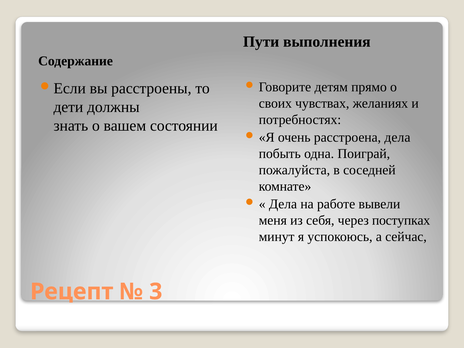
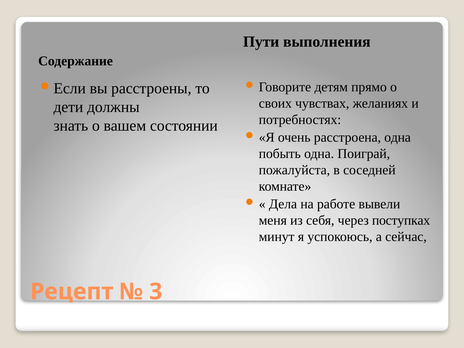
расстроена дела: дела -> одна (398, 138)
